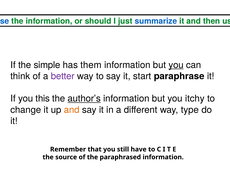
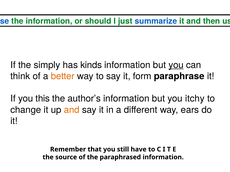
simple: simple -> simply (47, 65)
them: them -> kinds (91, 65)
better colour: purple -> orange (63, 76)
start: start -> form (142, 76)
author’s underline: present -> none (84, 99)
type: type -> ears (190, 110)
